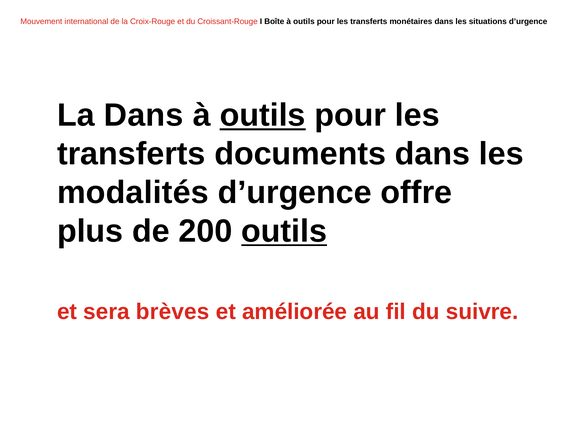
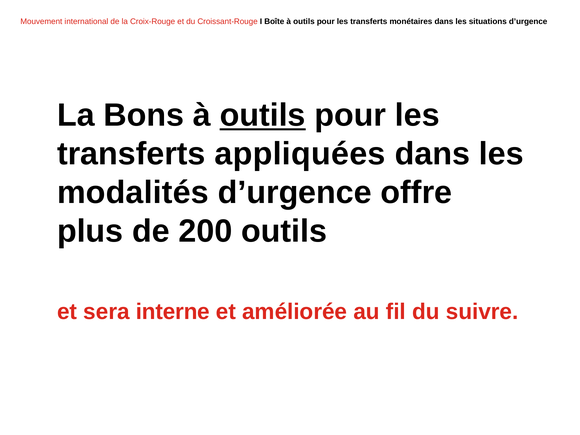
La Dans: Dans -> Bons (144, 115)
documents: documents -> appliquées (300, 154)
outils underline: present -> none (284, 231)
brèves: brèves -> interne (173, 312)
